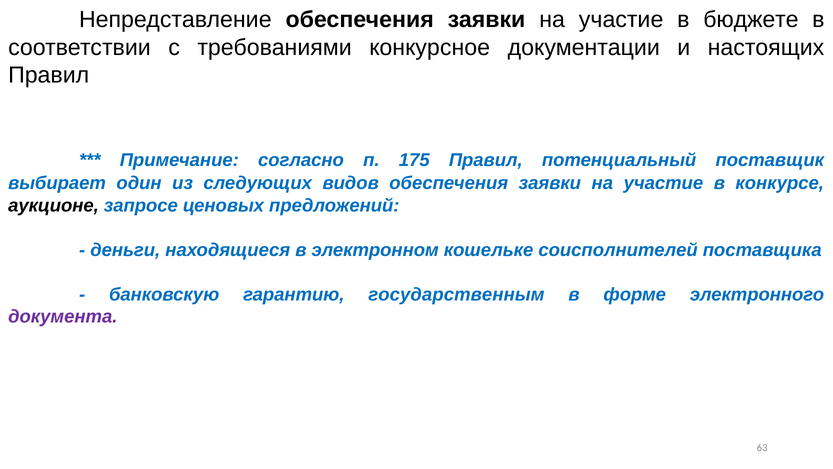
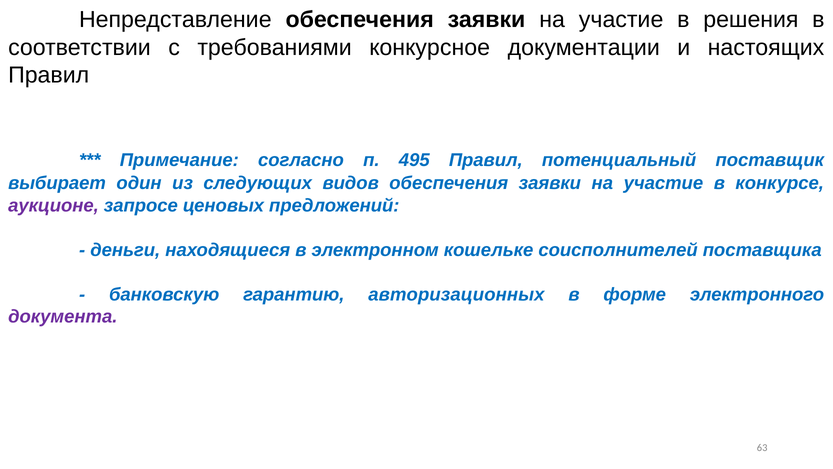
бюджете: бюджете -> решения (751, 20)
175: 175 -> 495 (414, 160)
аукционе colour: black -> purple (53, 205)
государственным: государственным -> авторизационных (456, 294)
